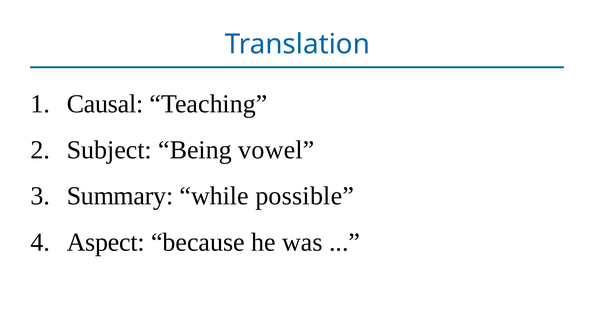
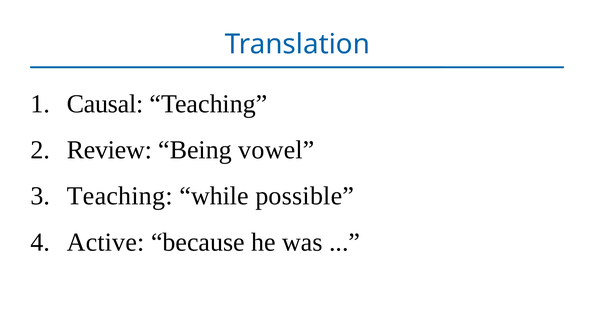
Subject: Subject -> Review (109, 150)
Summary: Summary -> Teaching (120, 196)
Aspect: Aspect -> Active (106, 242)
